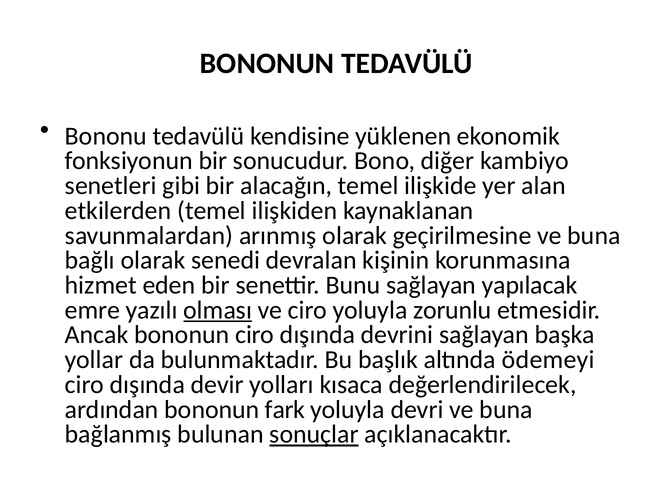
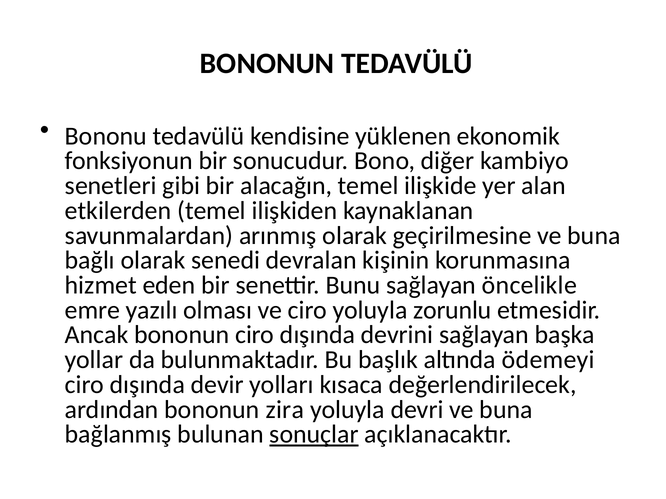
yapılacak: yapılacak -> öncelikle (529, 286)
olması underline: present -> none (218, 310)
fark: fark -> zira (285, 410)
